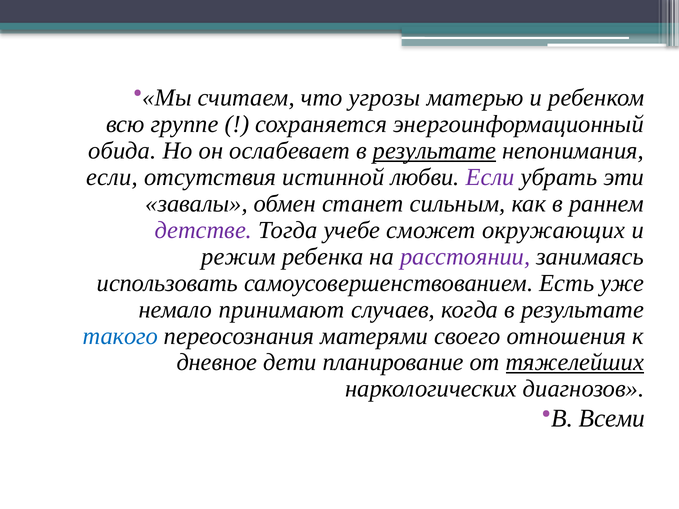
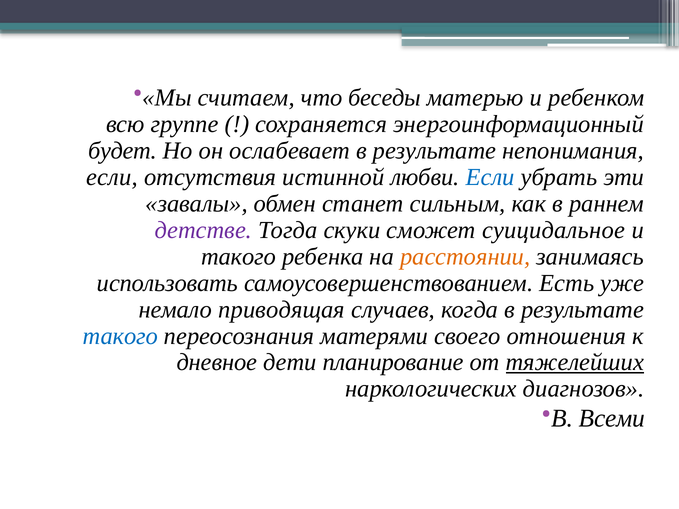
угрозы: угрозы -> беседы (385, 98)
обида: обида -> будет (123, 151)
результате underline: present -> none (434, 151)
Если colour: purple -> blue (490, 177)
учебе: учебе -> скуки (352, 230)
окружающих: окружающих -> суицидальное (554, 230)
режим: режим -> такого (239, 257)
расстоянии colour: purple -> orange (465, 257)
принимают: принимают -> приводящая (282, 310)
